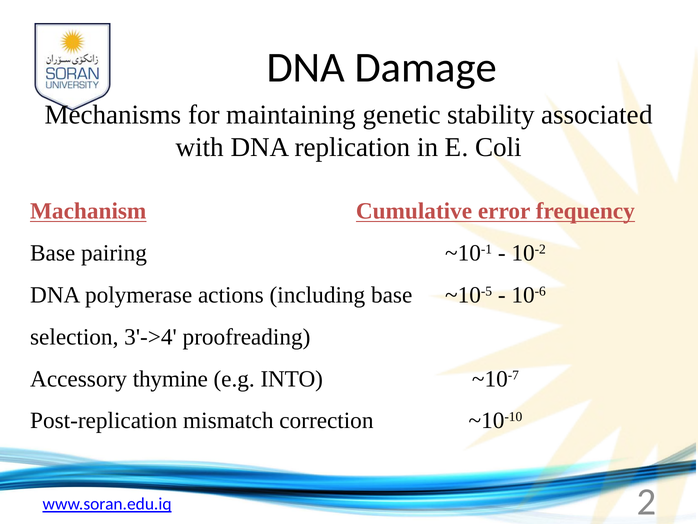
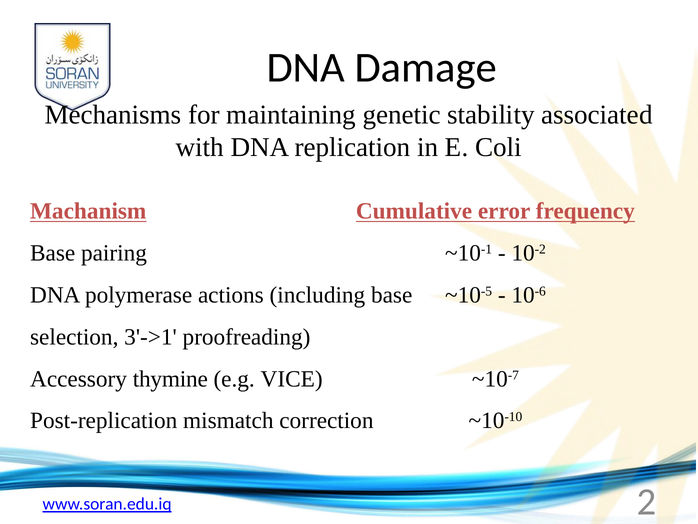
3'->4: 3'->4 -> 3'->1 (151, 337)
INTO: INTO -> VICE (292, 378)
